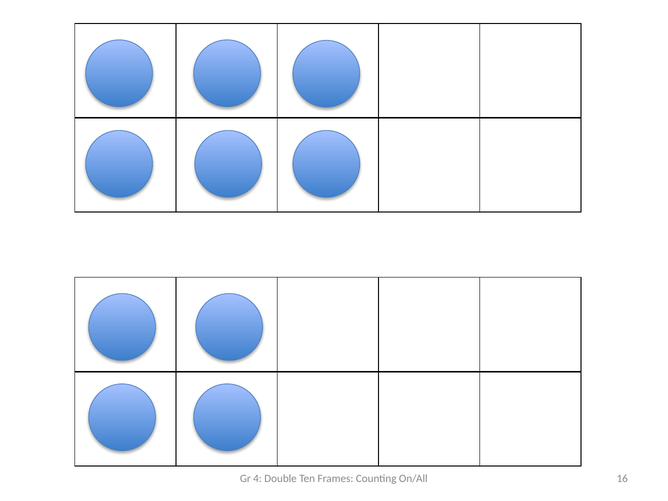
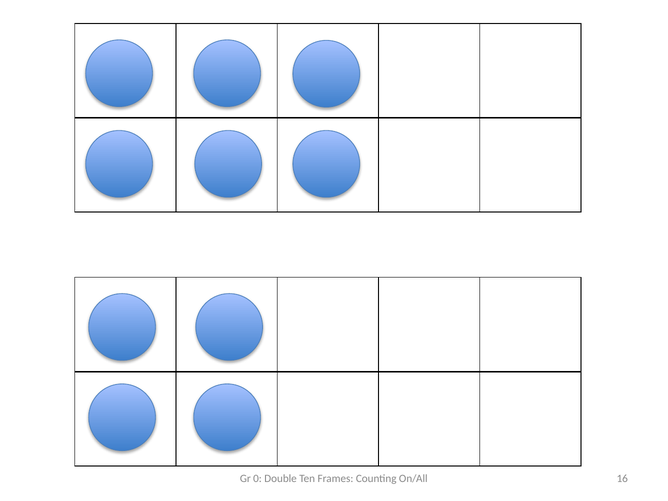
4: 4 -> 0 (258, 478)
